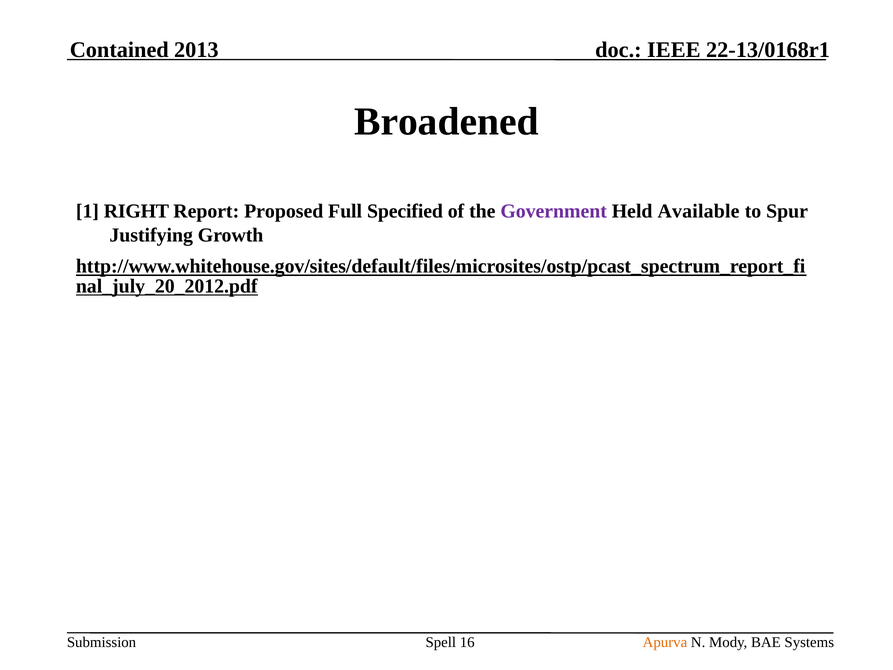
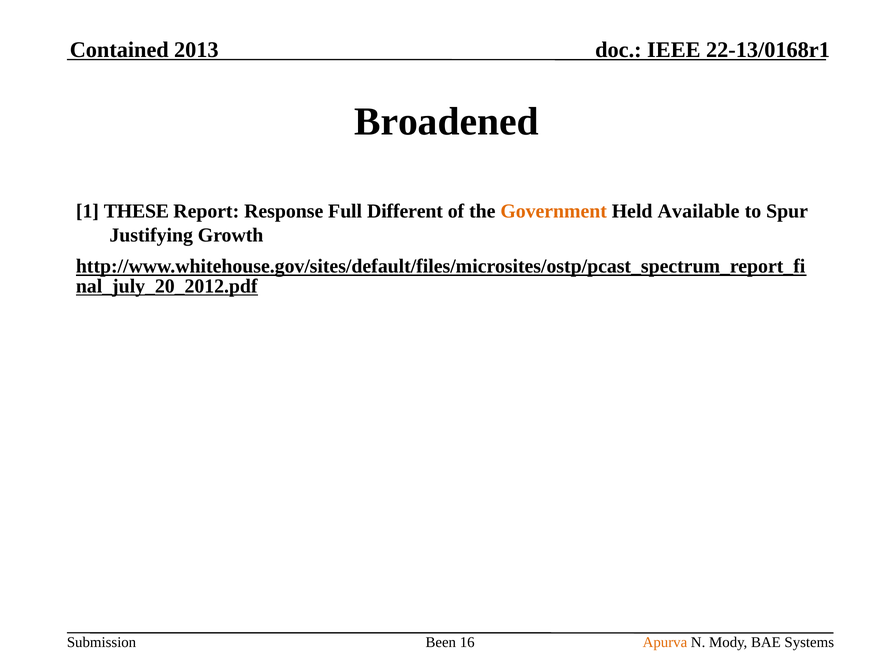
RIGHT: RIGHT -> THESE (136, 211)
Proposed: Proposed -> Response (284, 211)
Specified: Specified -> Different (405, 211)
Government colour: purple -> orange (554, 211)
Spell: Spell -> Been (441, 642)
